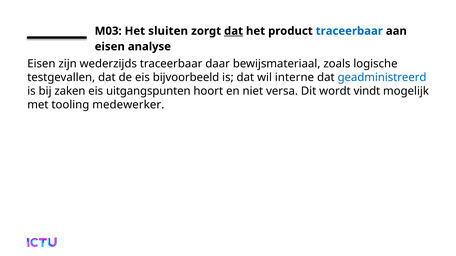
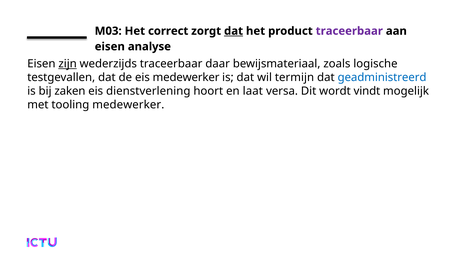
sluiten: sluiten -> correct (168, 31)
traceerbaar colour: blue -> purple (349, 31)
zijn underline: none -> present (68, 64)
eis bijvoorbeeld: bijvoorbeeld -> medewerker (186, 78)
interne: interne -> termijn (294, 78)
uitgangspunten: uitgangspunten -> dienstverlening (148, 91)
niet: niet -> laat (253, 91)
